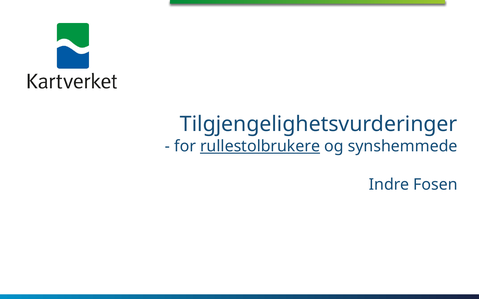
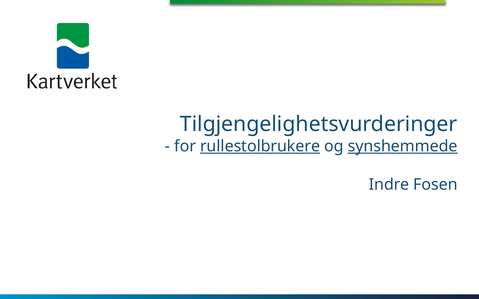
synshemmede underline: none -> present (403, 146)
